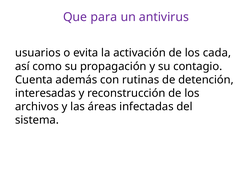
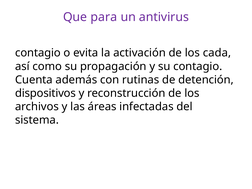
usuarios: usuarios -> contagio (38, 53)
interesadas: interesadas -> dispositivos (45, 93)
